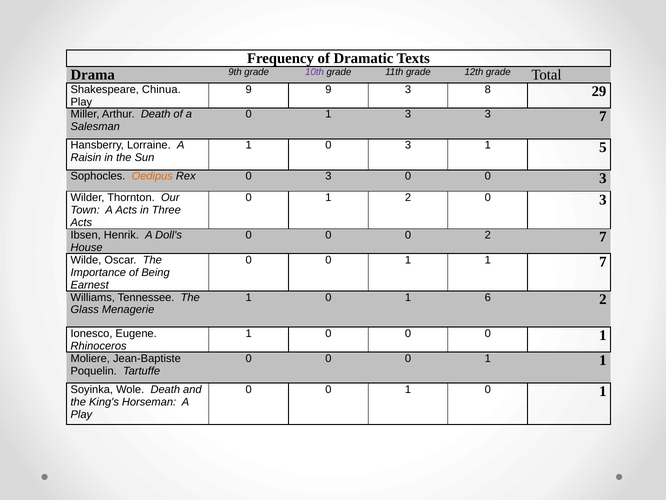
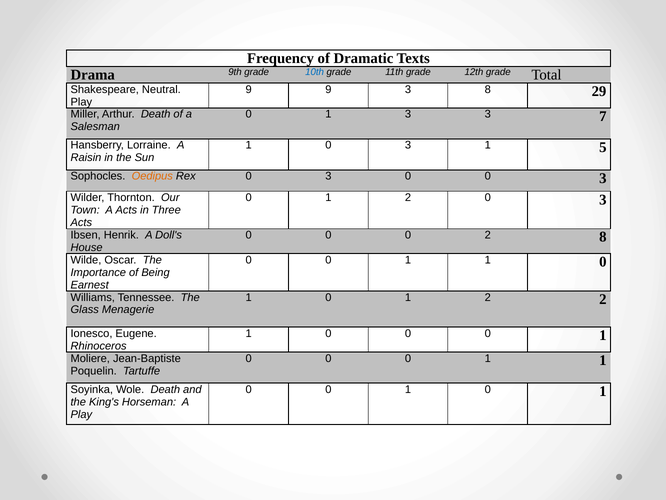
10th colour: purple -> blue (315, 72)
Chinua: Chinua -> Neutral (161, 89)
2 7: 7 -> 8 (603, 237)
1 1 7: 7 -> 0 (603, 262)
1 0 1 6: 6 -> 2 (488, 297)
